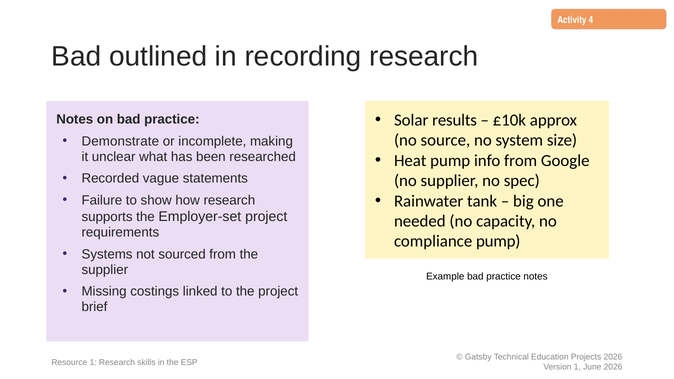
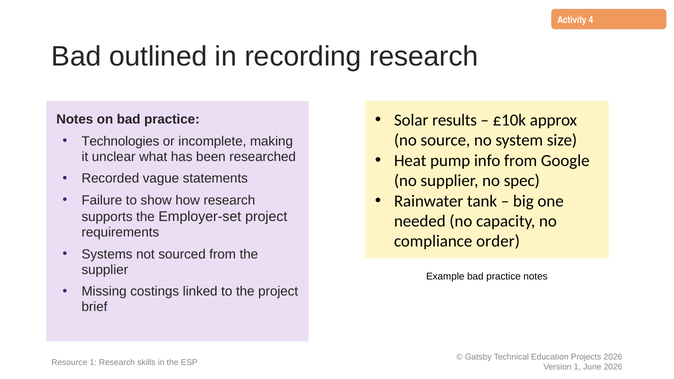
Demonstrate: Demonstrate -> Technologies (120, 141)
compliance pump: pump -> order (498, 241)
